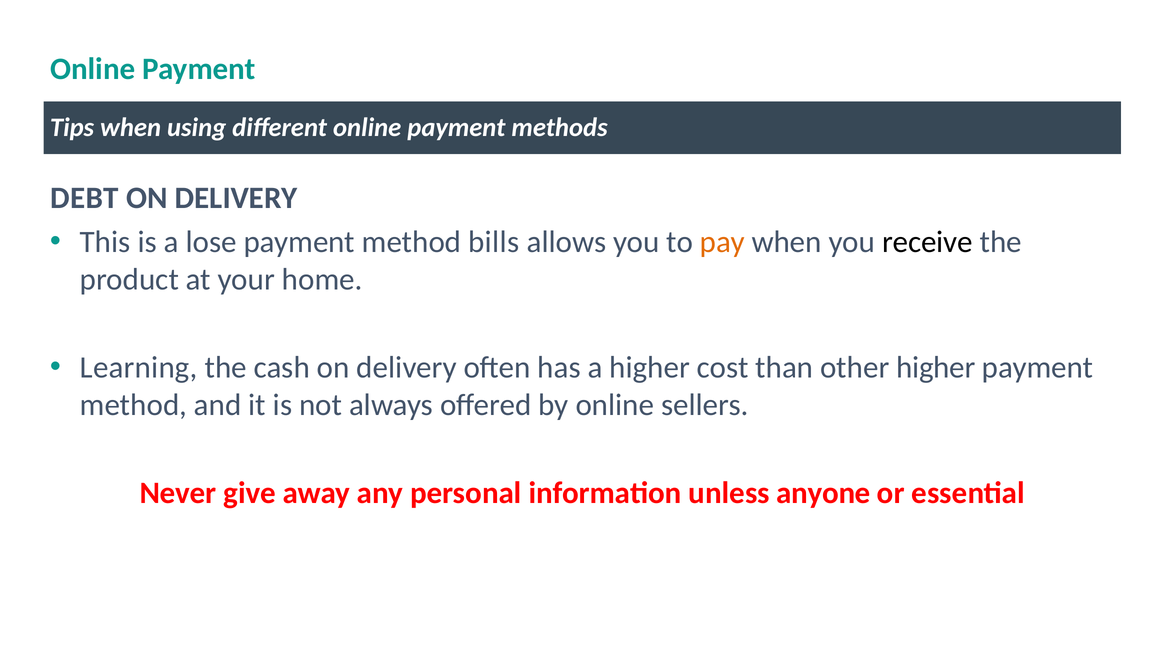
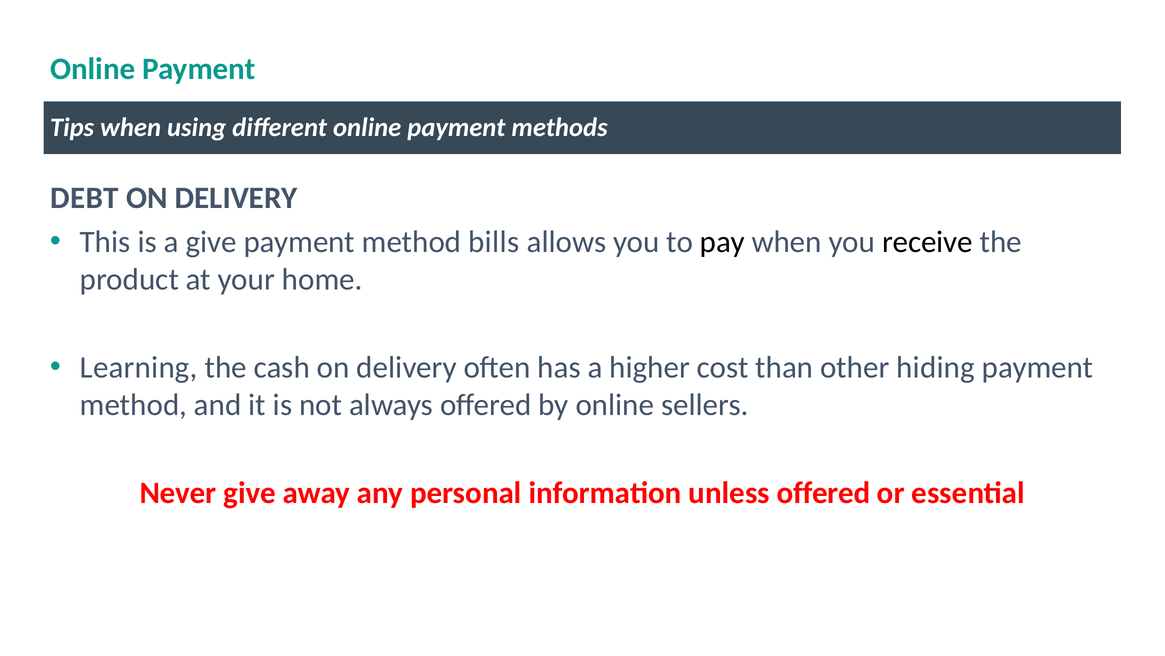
a lose: lose -> give (211, 242)
pay colour: orange -> black (722, 242)
other higher: higher -> hiding (936, 367)
unless anyone: anyone -> offered (823, 493)
